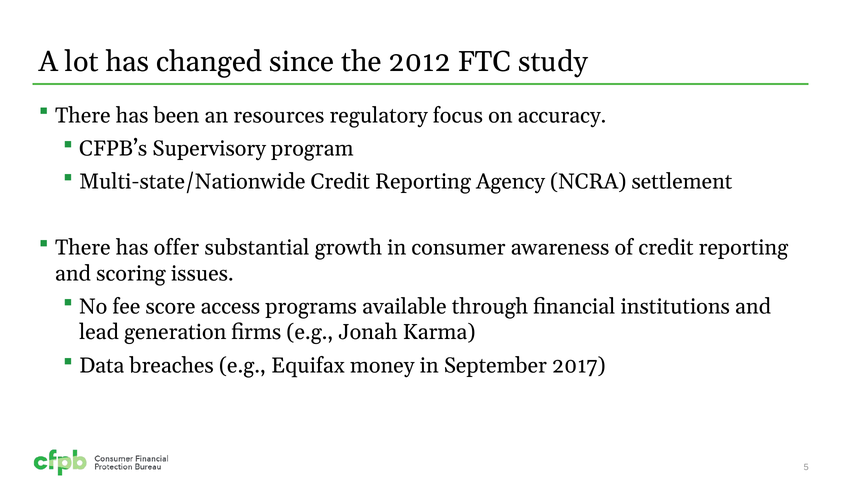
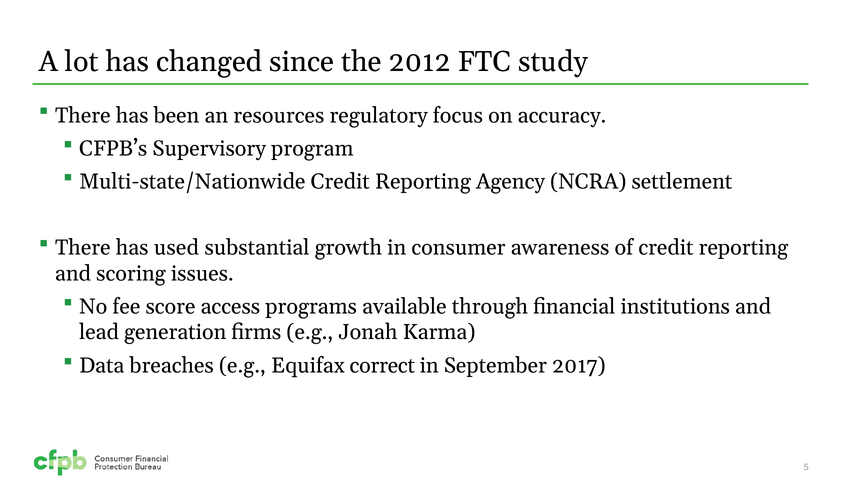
offer: offer -> used (176, 248)
money: money -> correct (382, 366)
